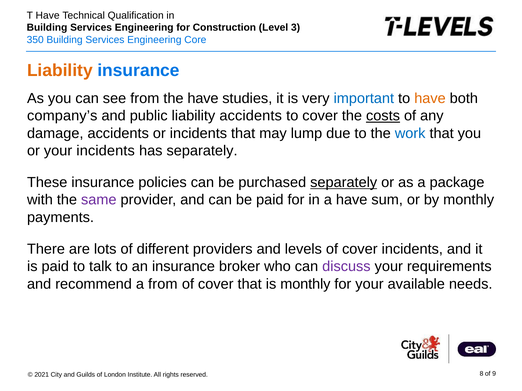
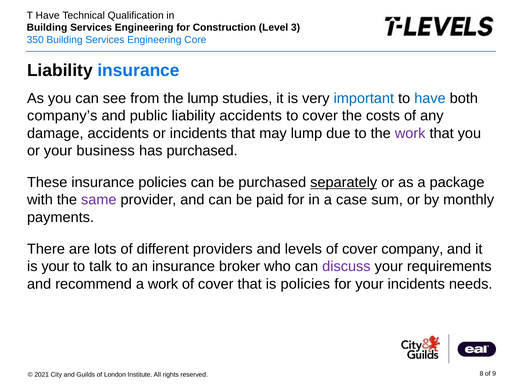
Liability colour: orange -> black (60, 70)
the have: have -> lump (203, 99)
have colour: orange -> blue (430, 99)
costs underline: present -> none (383, 116)
work colour: blue -> purple (410, 133)
your incidents: incidents -> business (106, 151)
has separately: separately -> purchased (202, 151)
a have: have -> case (352, 200)
cover incidents: incidents -> company (412, 249)
is paid: paid -> your (55, 267)
a from: from -> work (163, 284)
is monthly: monthly -> policies (305, 284)
your available: available -> incidents (416, 284)
